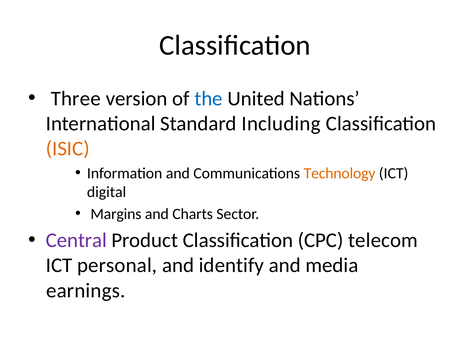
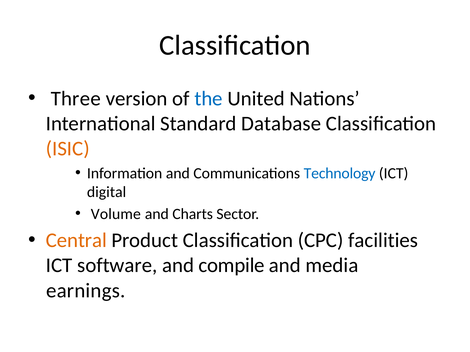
Including: Including -> Database (281, 124)
Technology colour: orange -> blue (340, 174)
Margins: Margins -> Volume (116, 214)
Central colour: purple -> orange (76, 241)
telecom: telecom -> facilities (383, 241)
personal: personal -> software (117, 266)
identify: identify -> compile (232, 266)
